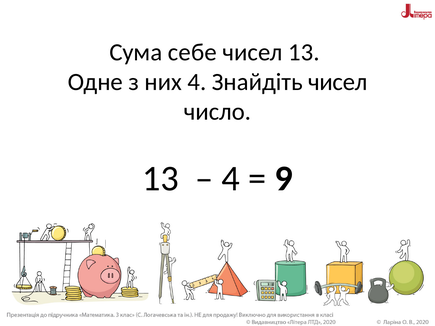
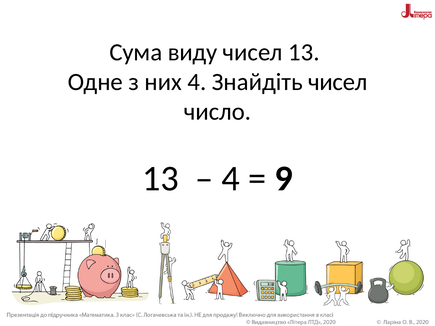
себе: себе -> виду (193, 52)
